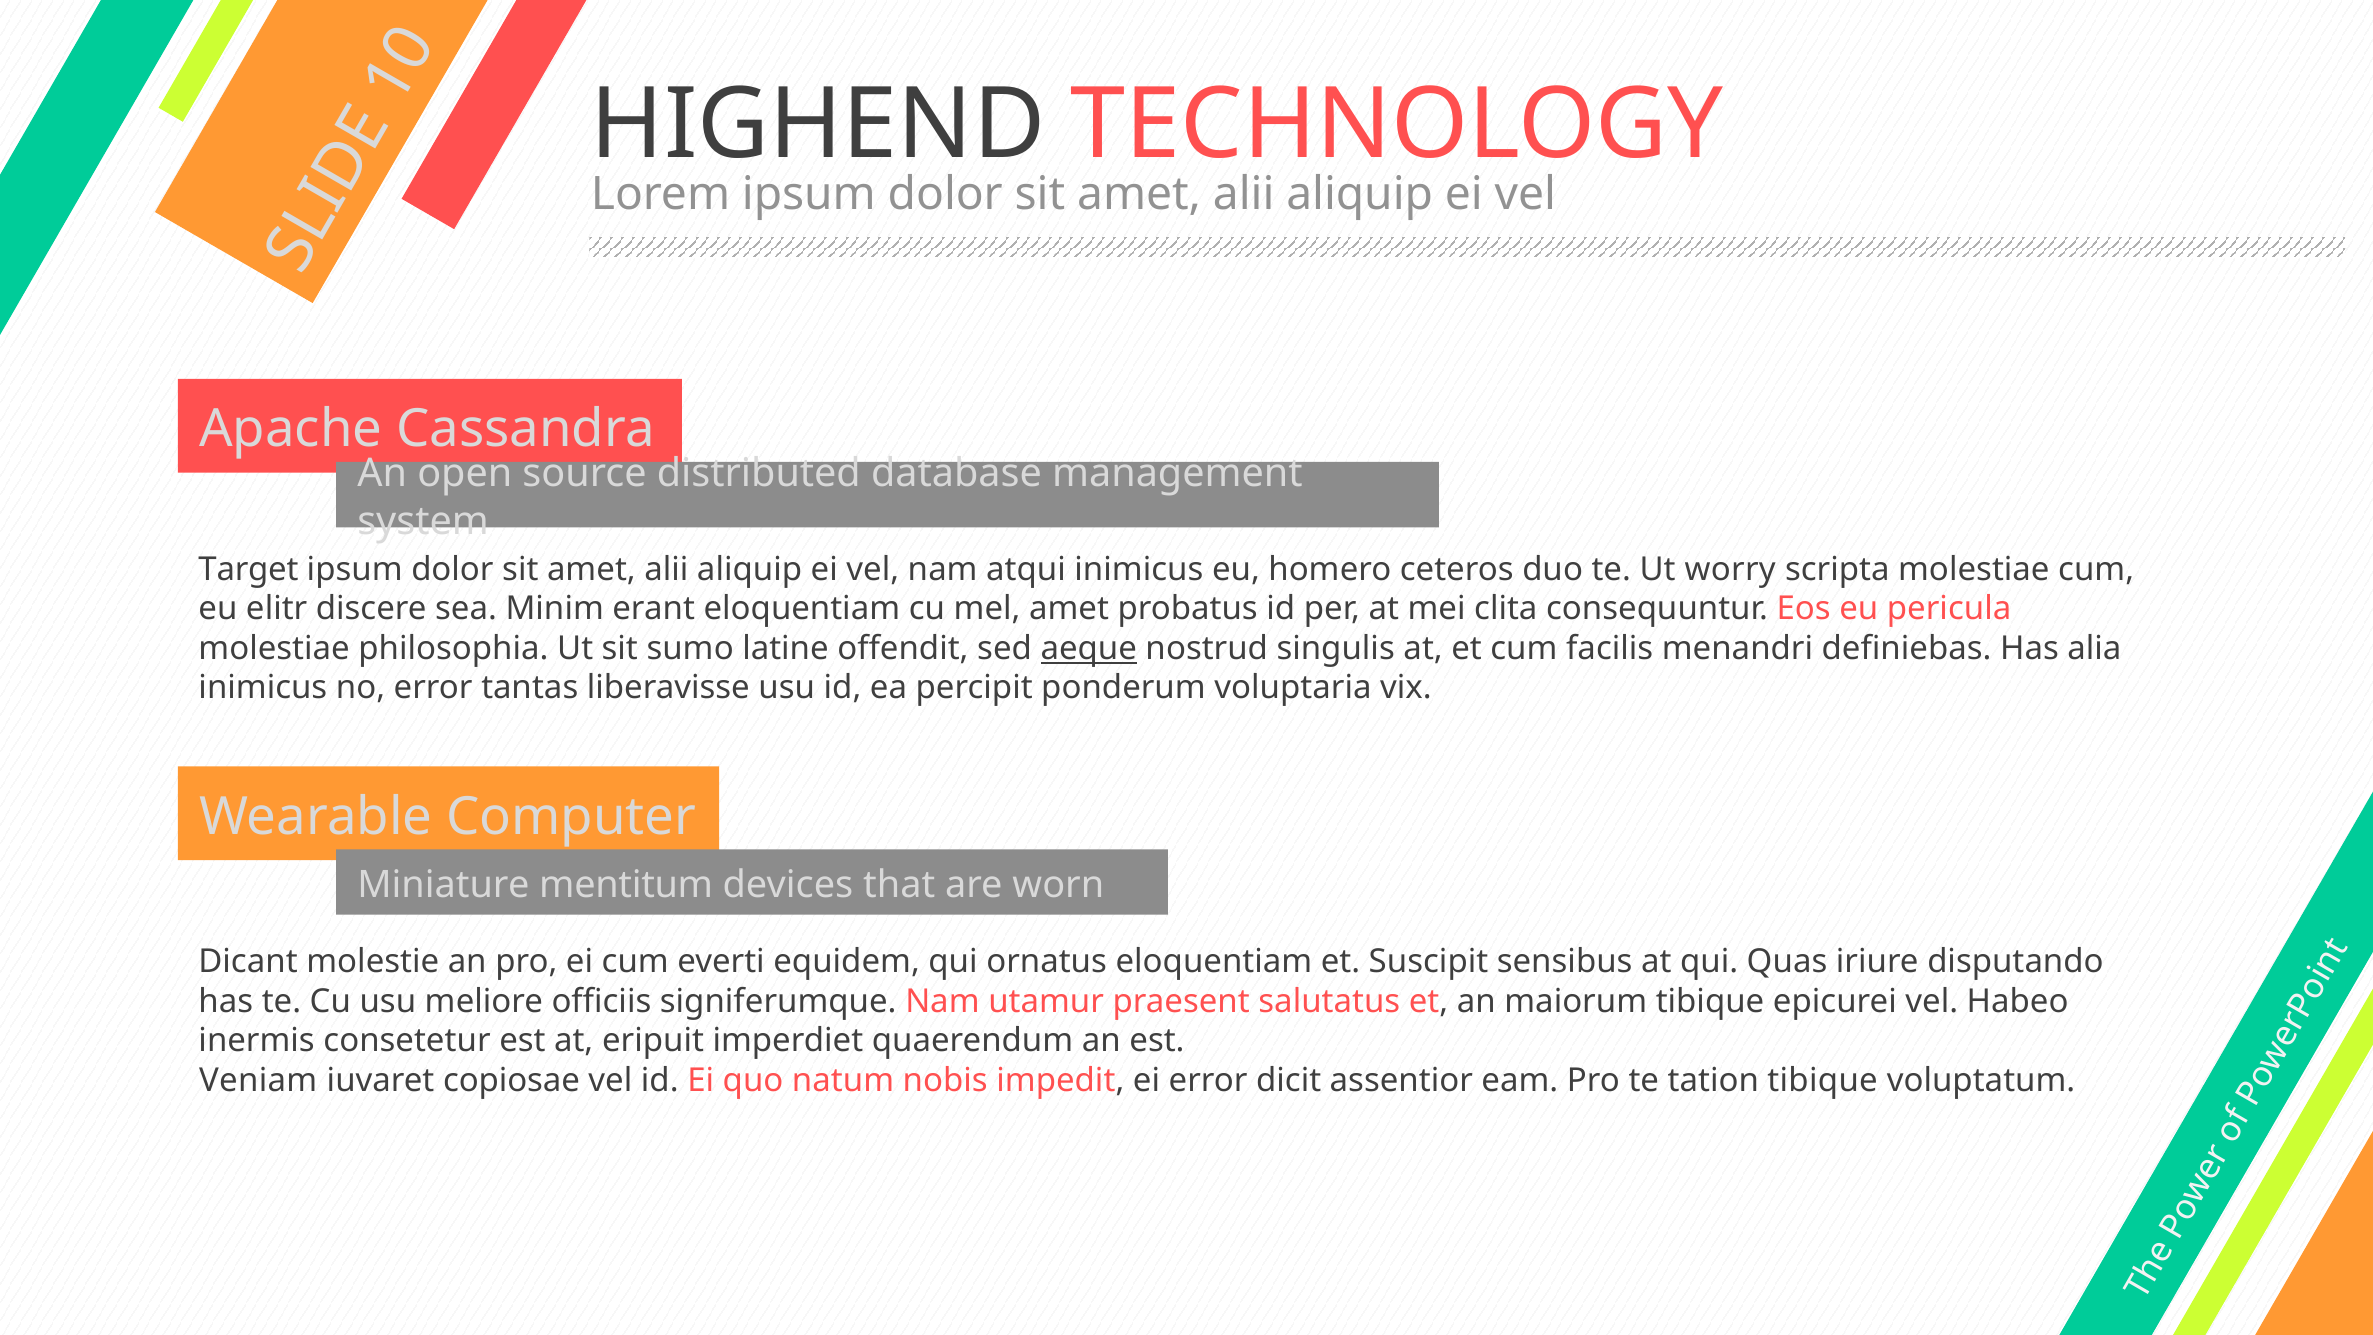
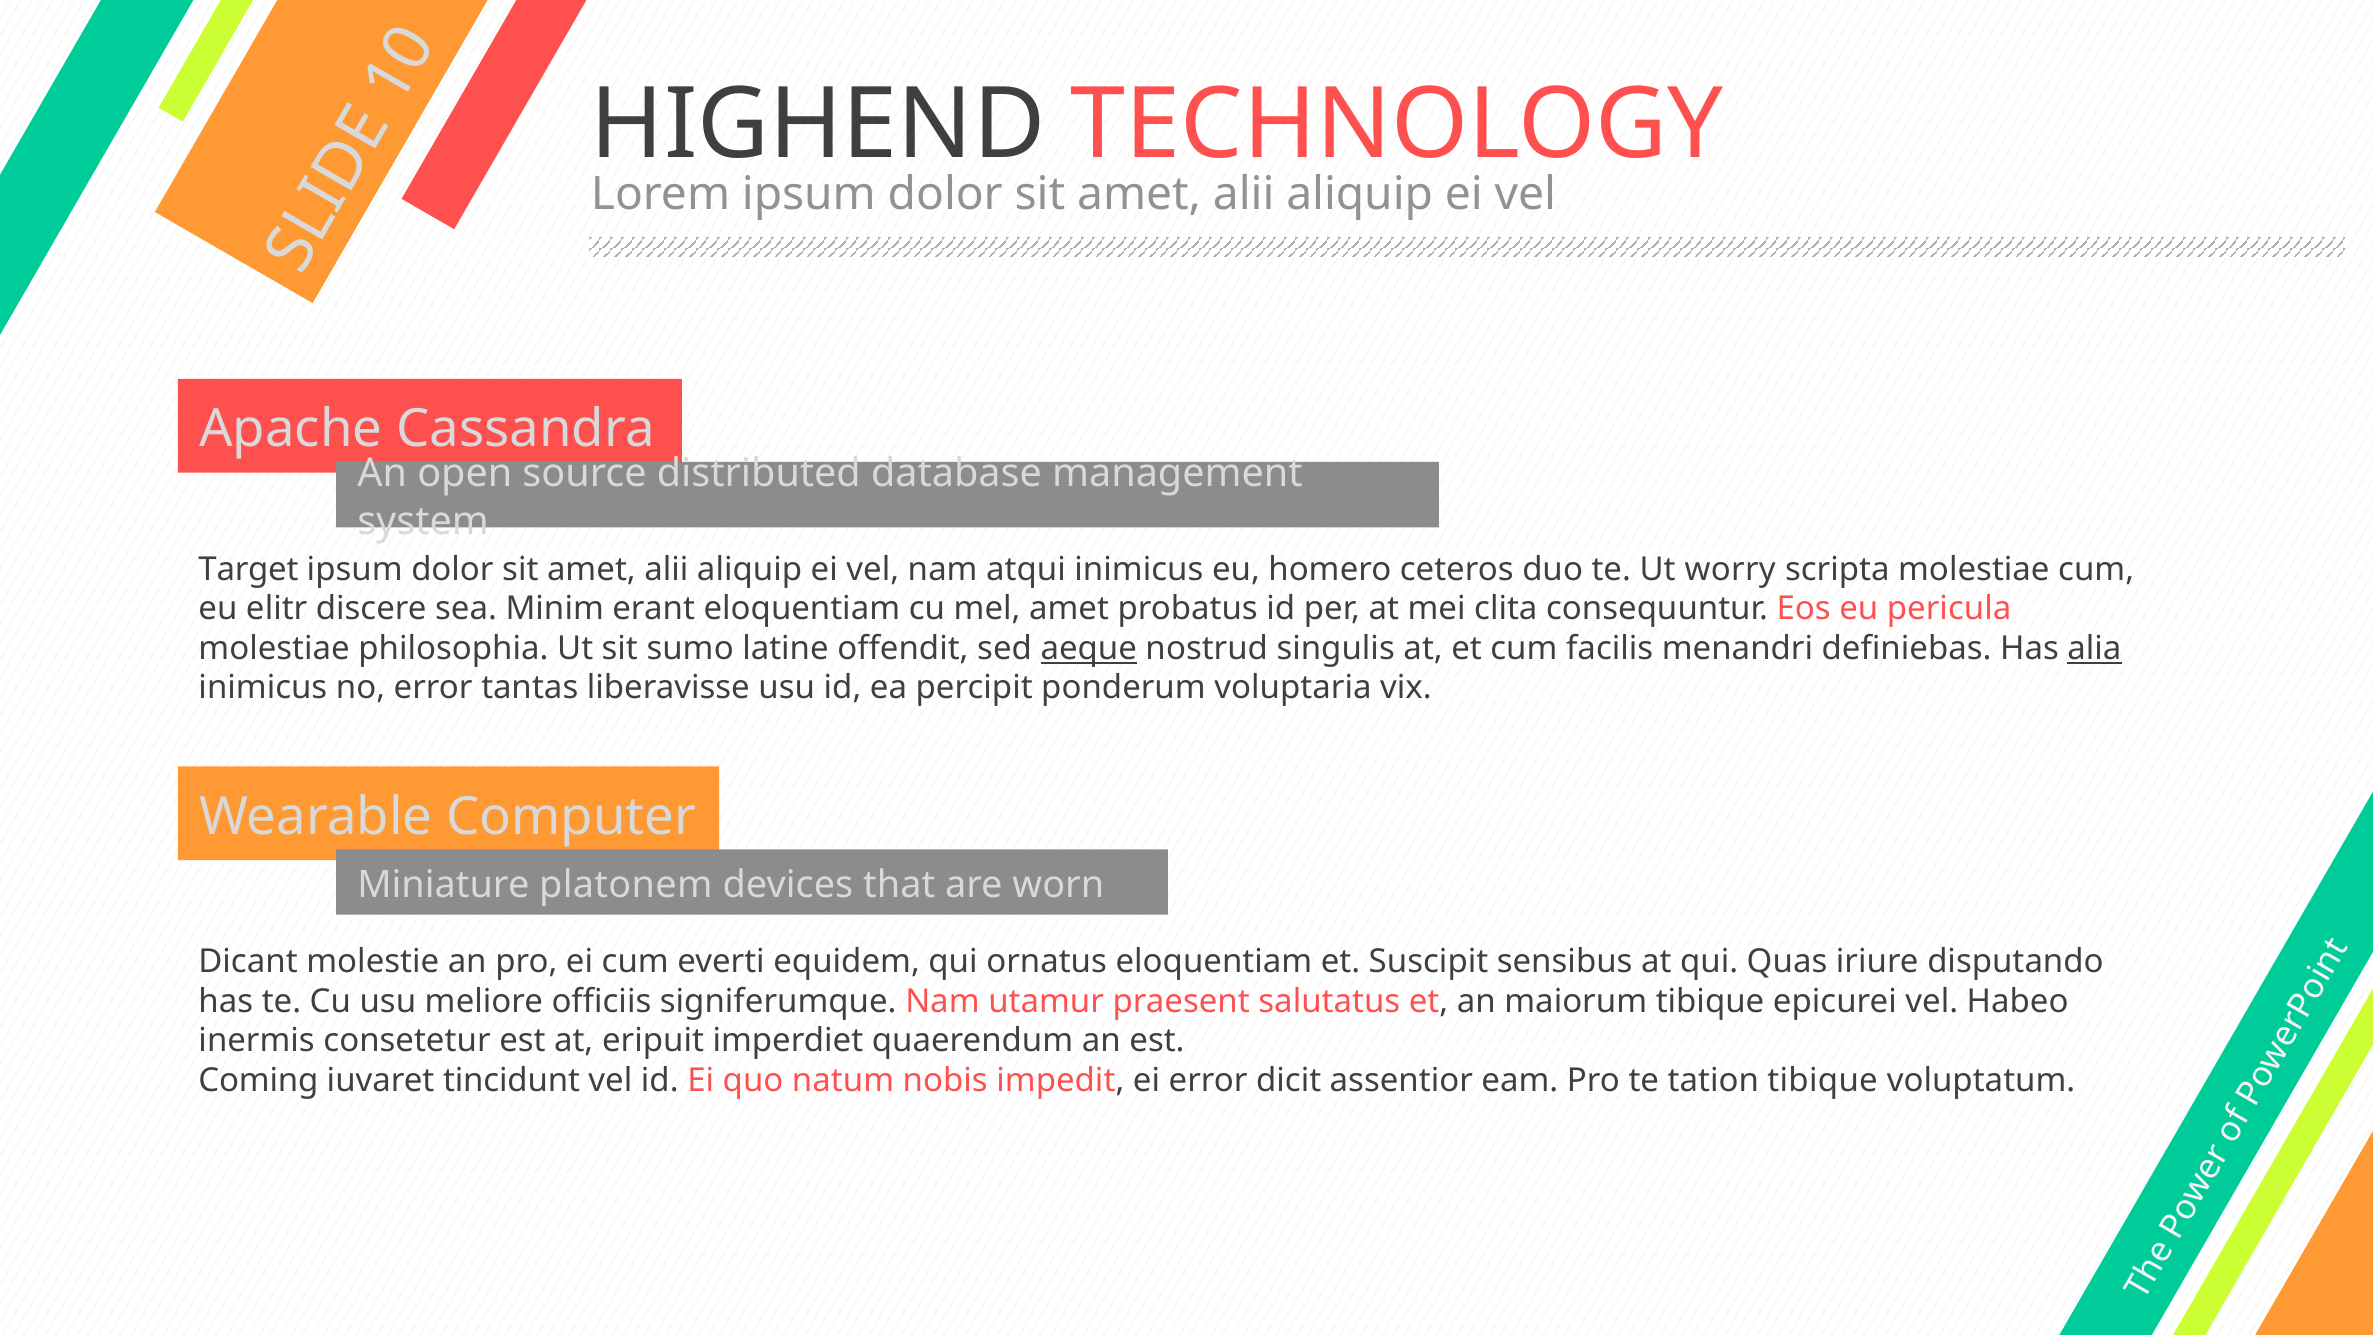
alia underline: none -> present (2094, 648)
mentitum: mentitum -> platonem (626, 885)
Veniam: Veniam -> Coming (258, 1081)
copiosae: copiosae -> tincidunt (512, 1081)
